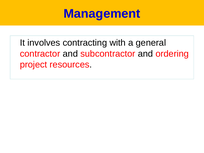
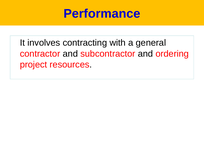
Management: Management -> Performance (102, 14)
